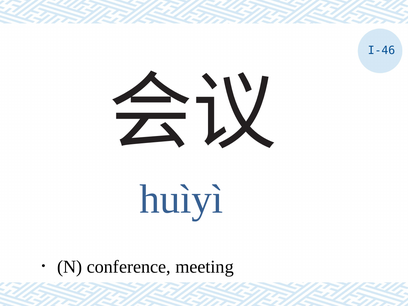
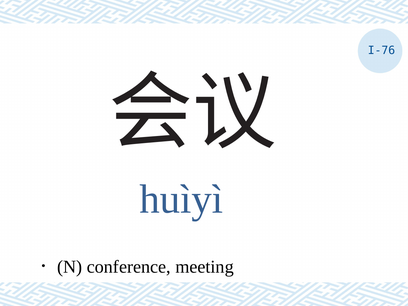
I-46: I-46 -> I-76 (381, 50)
